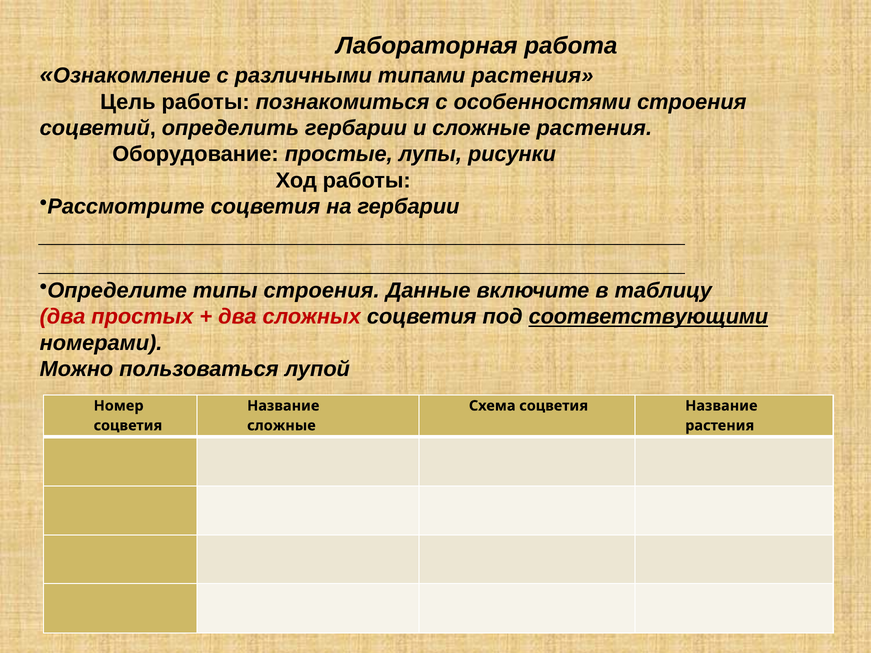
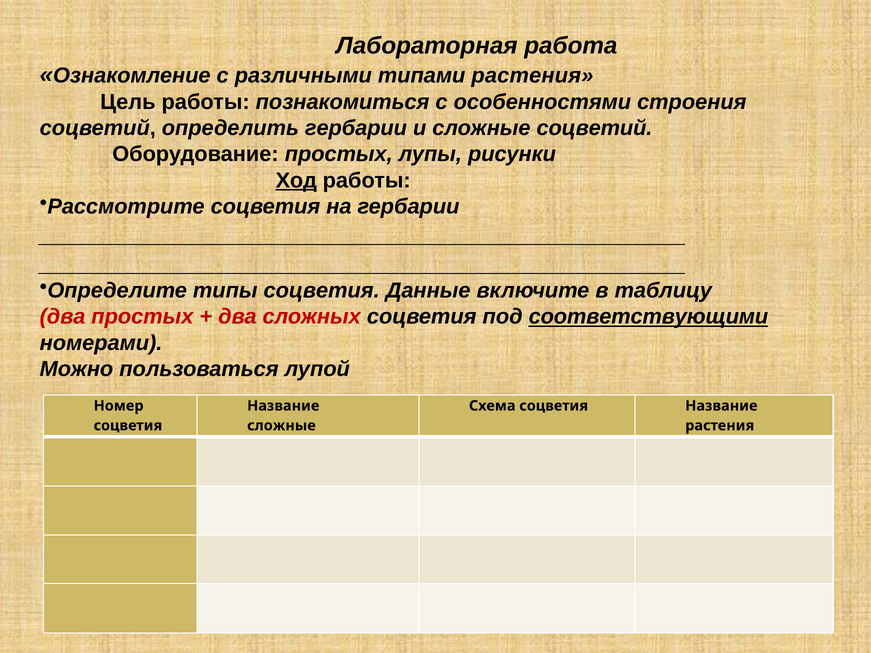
сложные растения: растения -> соцветий (594, 128)
Оборудование простые: простые -> простых (339, 154)
Ход underline: none -> present (296, 180)
типы строения: строения -> соцветия (322, 291)
